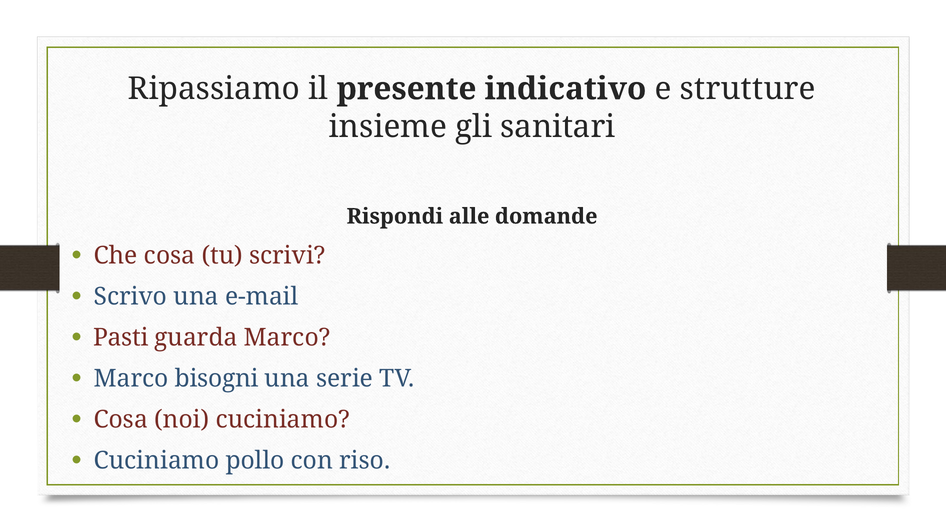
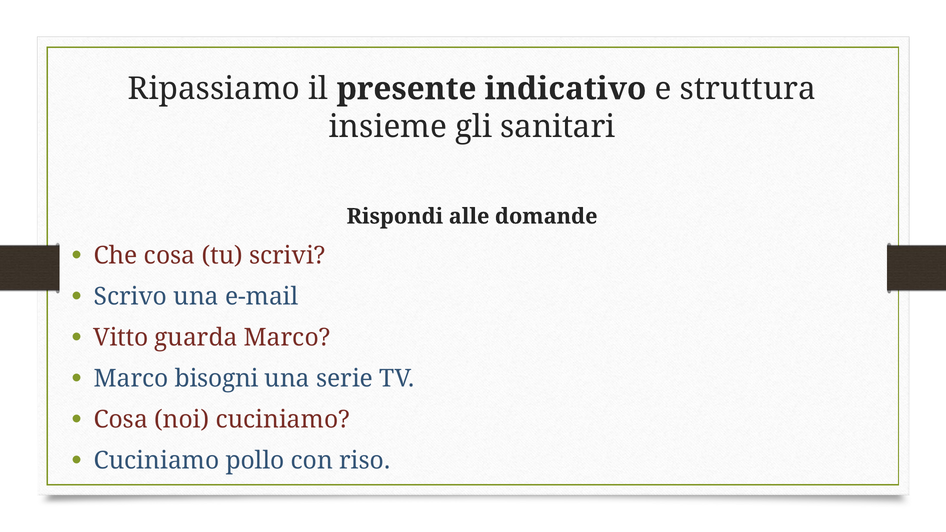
strutture: strutture -> struttura (748, 89)
Pasti: Pasti -> Vitto (121, 338)
